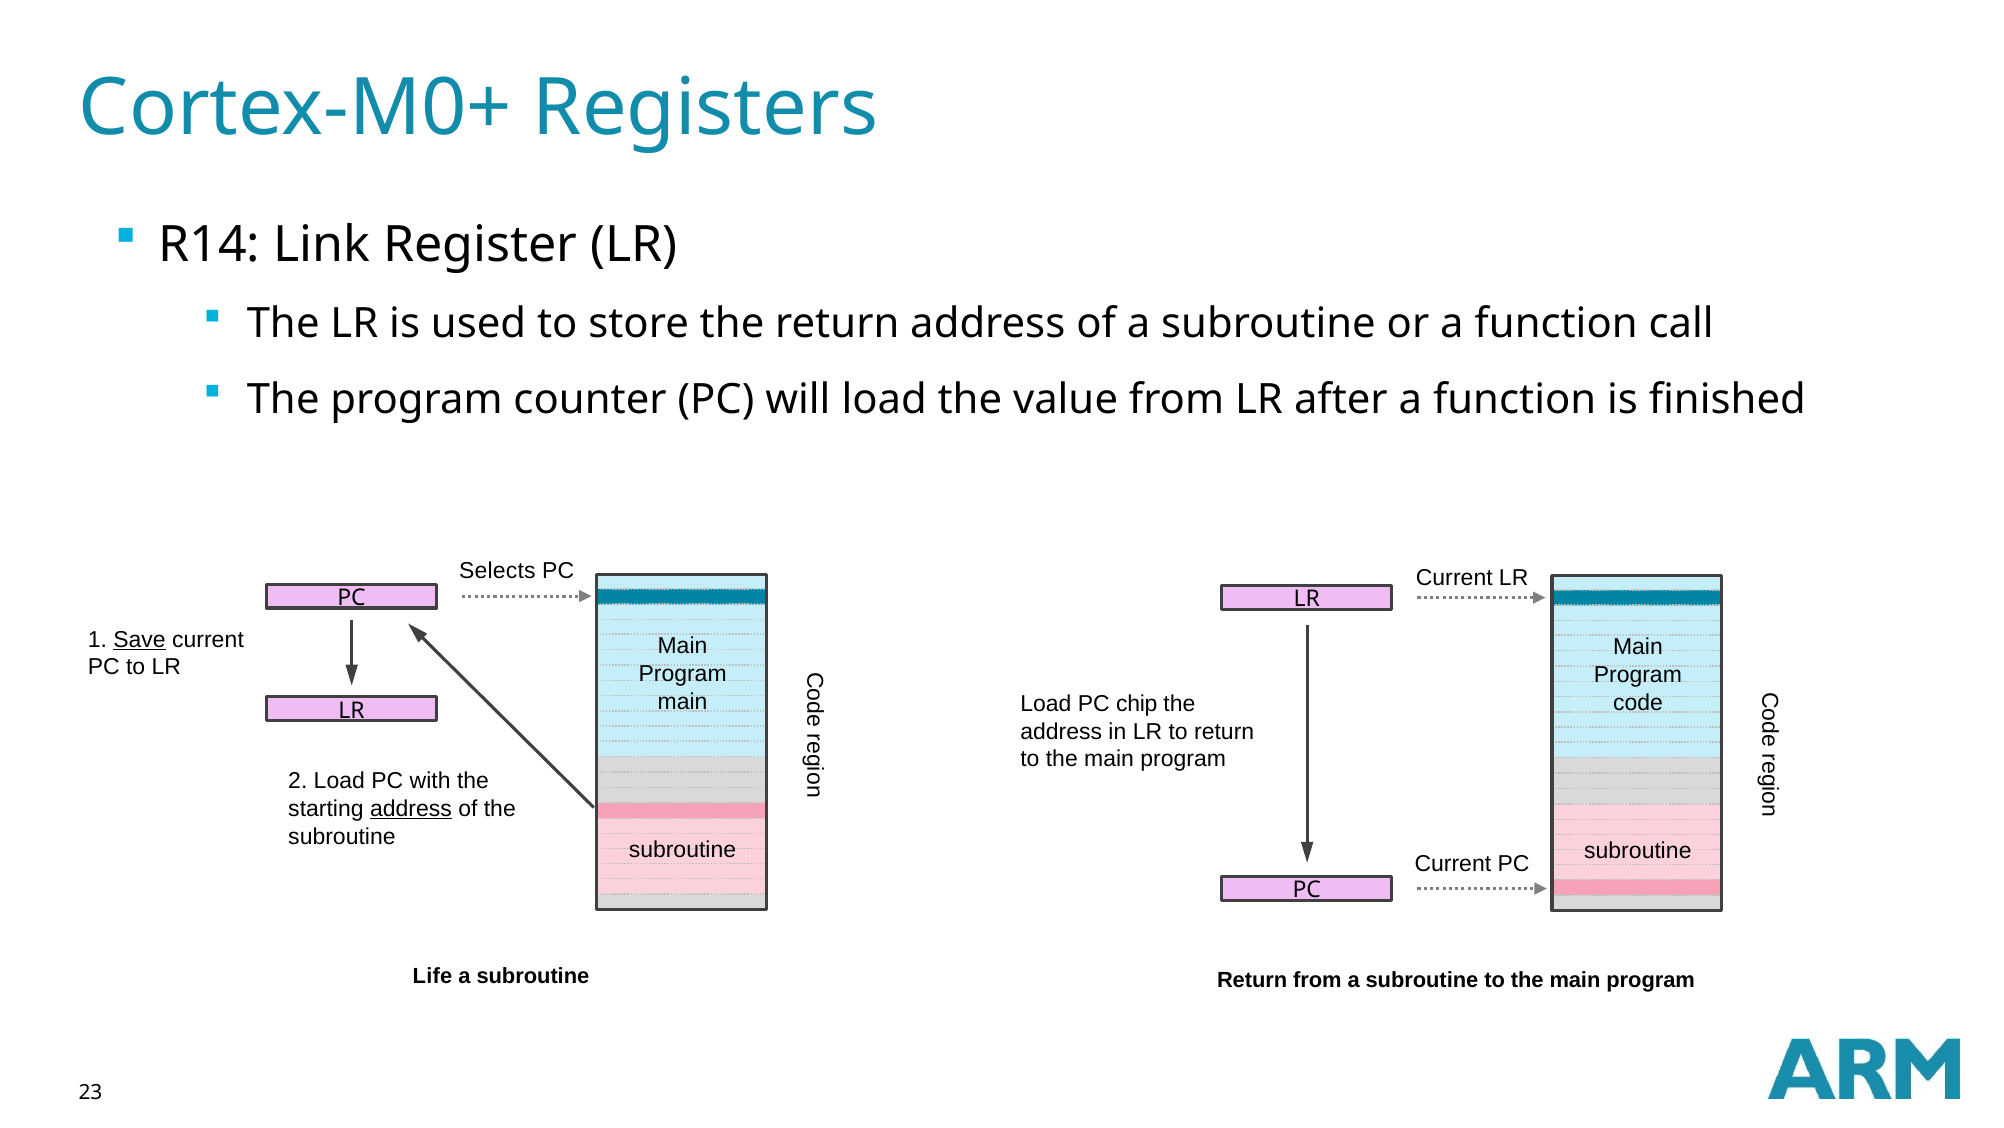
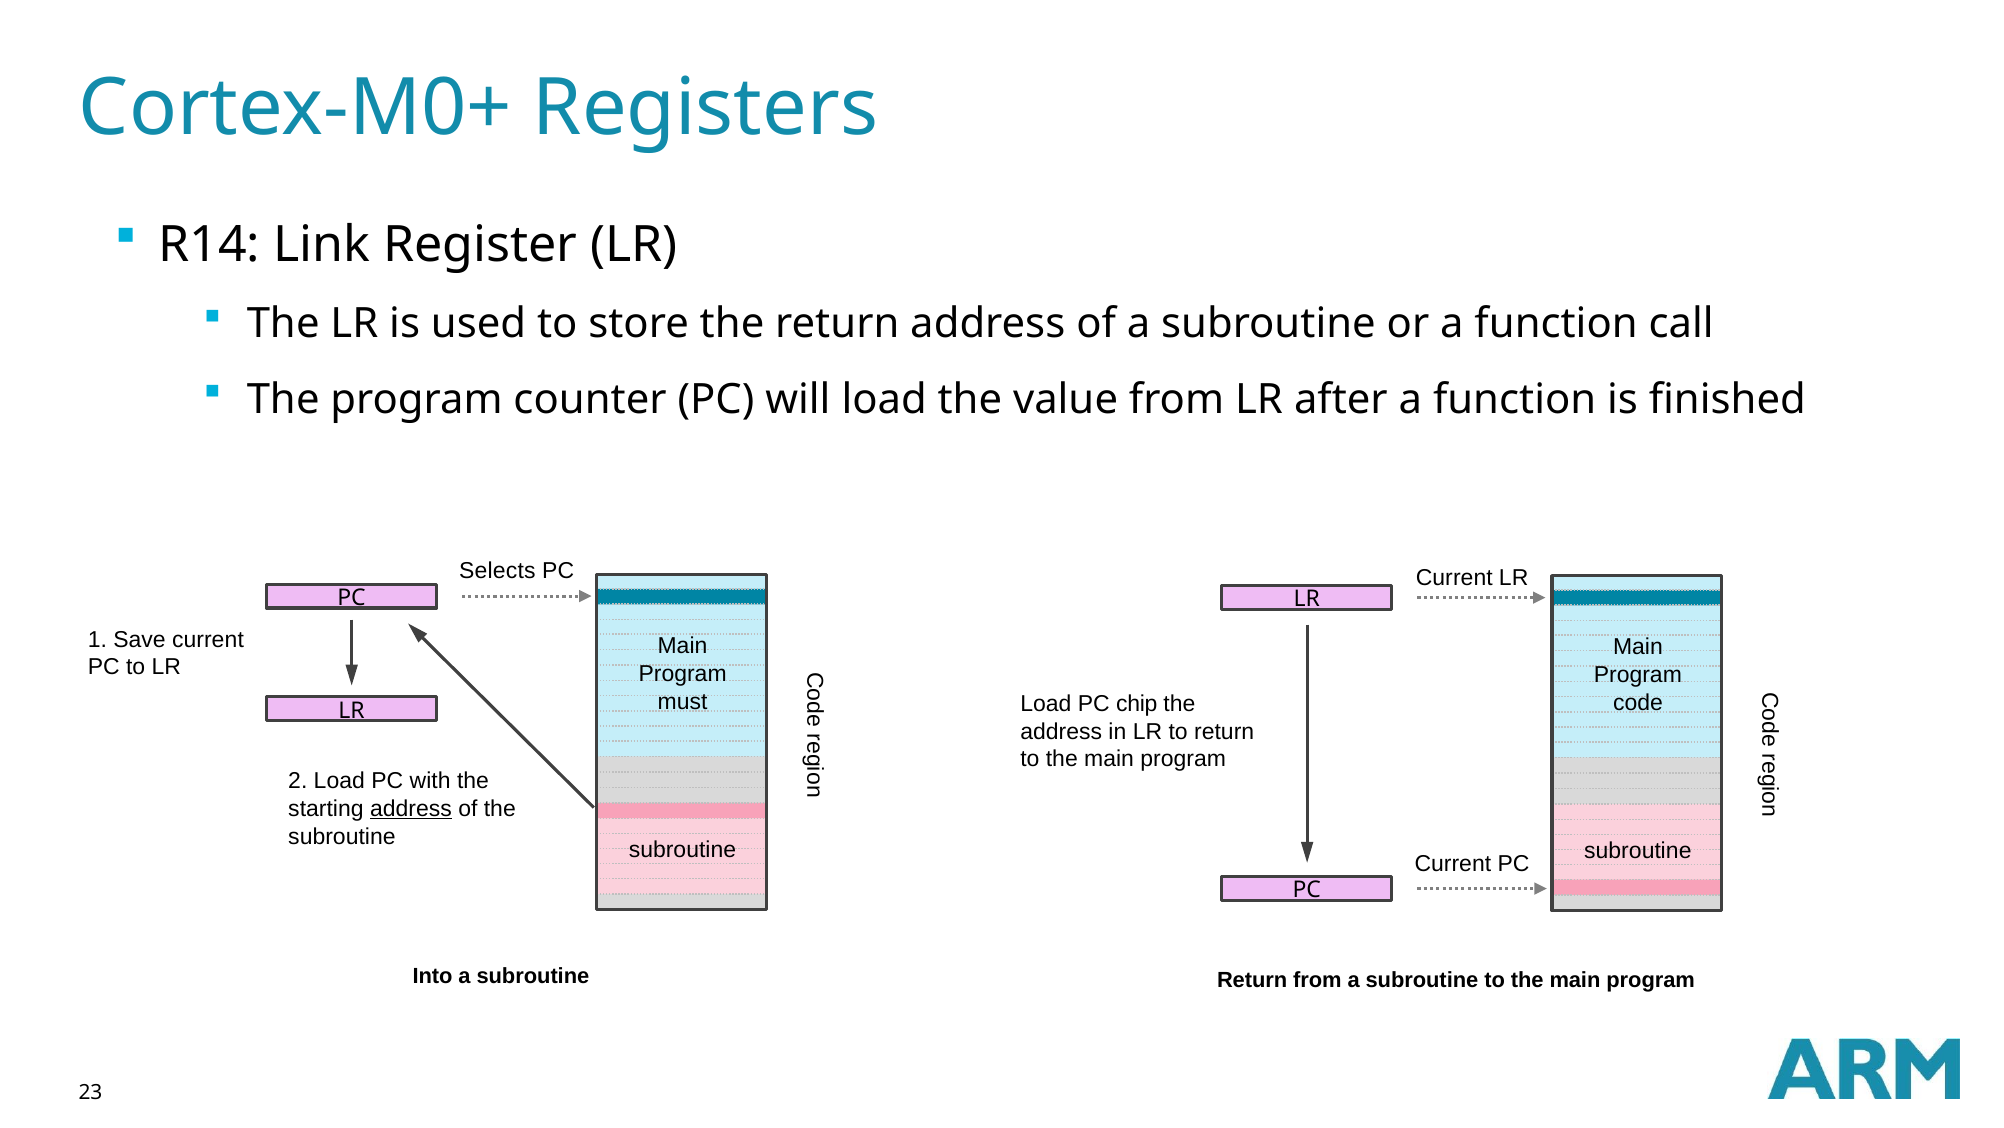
Save underline: present -> none (140, 640)
main: main -> must (683, 701)
Life: Life -> Into (433, 976)
